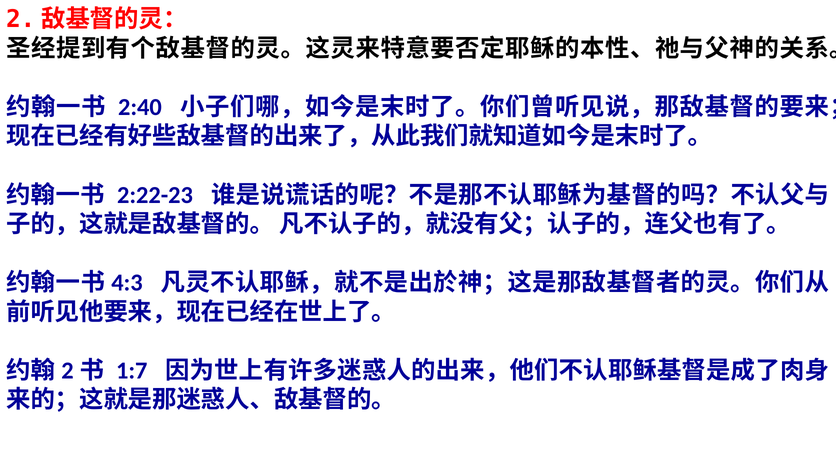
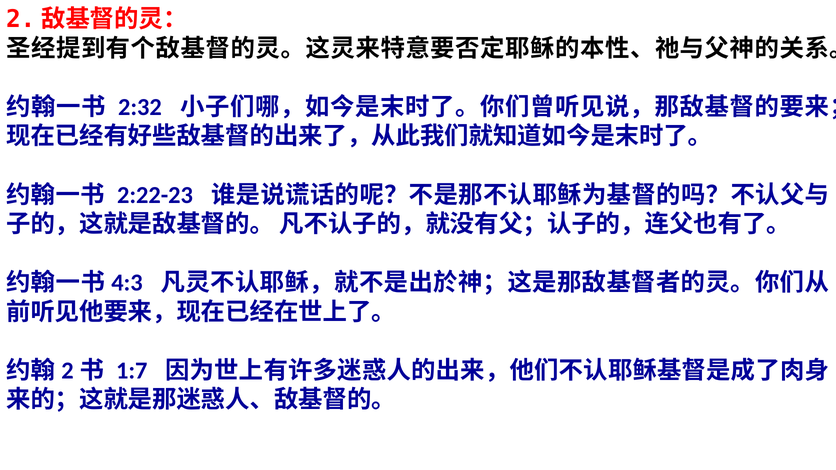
2:40: 2:40 -> 2:32 (140, 107)
